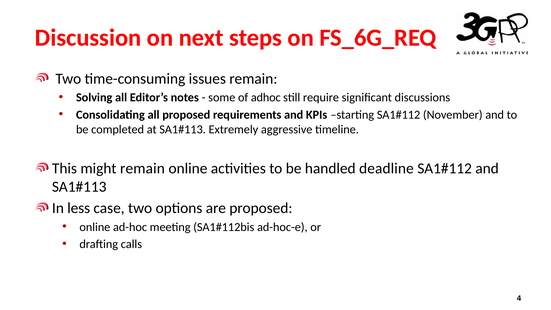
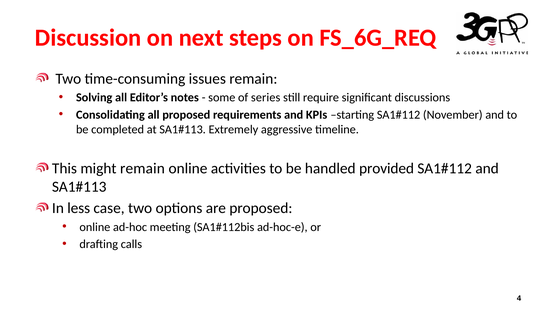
adhoc: adhoc -> series (266, 97)
deadline: deadline -> provided (387, 168)
